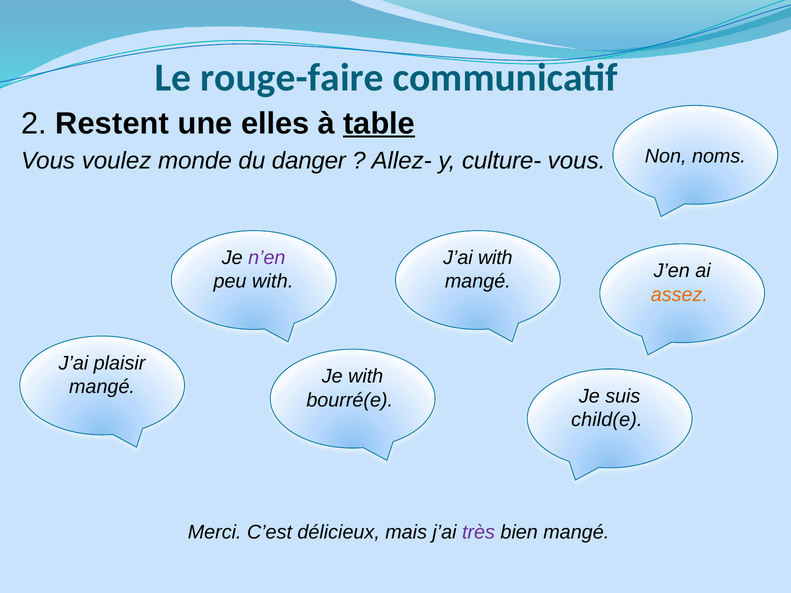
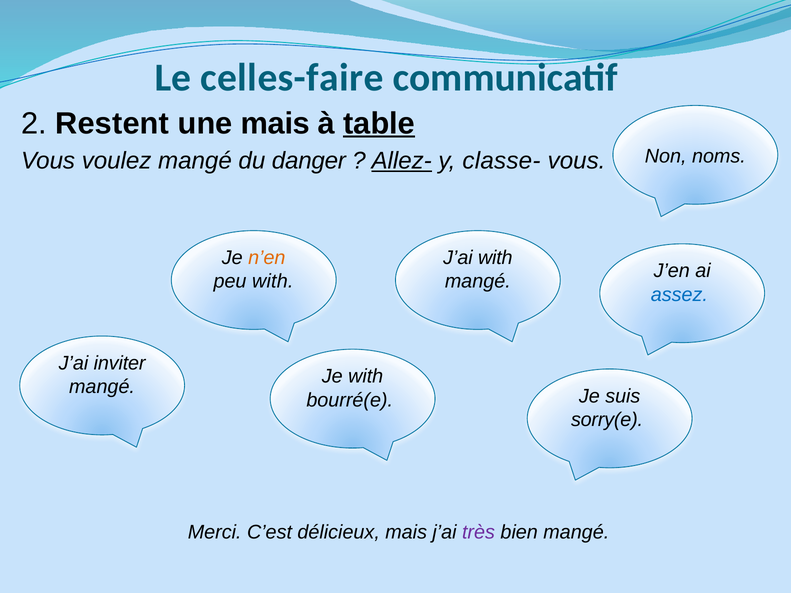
rouge-faire: rouge-faire -> celles-faire (292, 78)
une elles: elles -> mais (275, 123)
voulez monde: monde -> mangé (195, 161)
Allez- underline: none -> present (402, 161)
culture-: culture- -> classe- (501, 161)
n’en colour: purple -> orange (267, 258)
assez colour: orange -> blue (679, 295)
plaisir: plaisir -> inviter (120, 363)
child(e: child(e -> sorry(e (607, 420)
